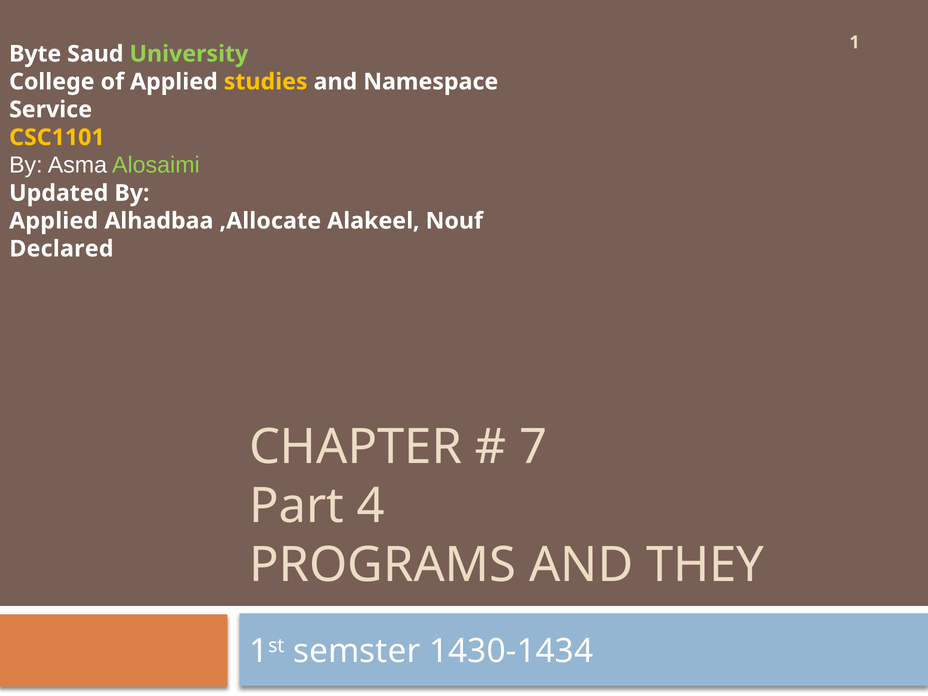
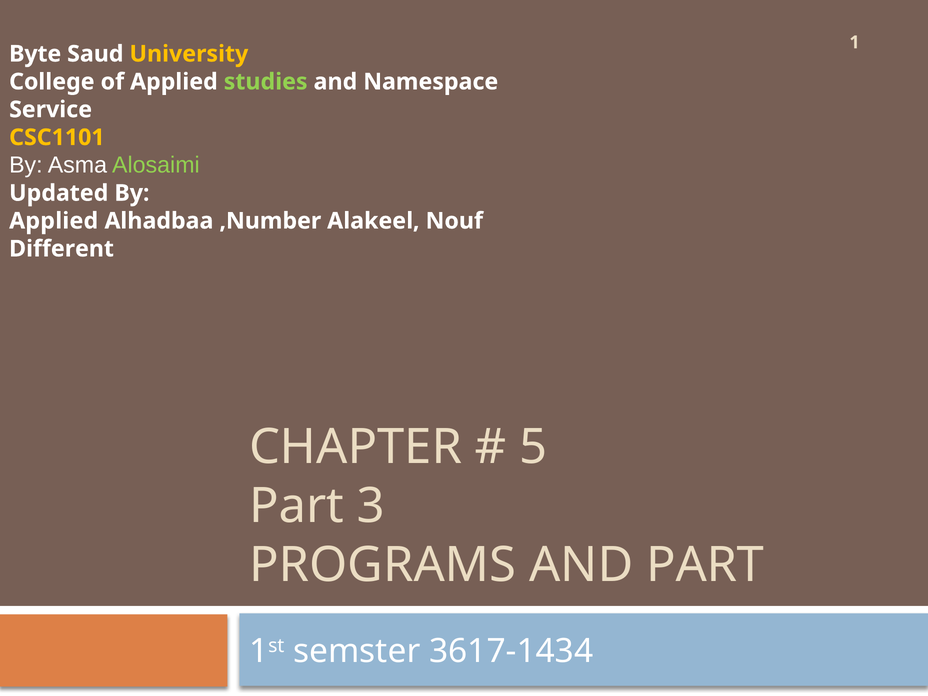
University colour: light green -> yellow (189, 54)
studies colour: yellow -> light green (266, 82)
,Allocate: ,Allocate -> ,Number (270, 221)
Declared: Declared -> Different (62, 249)
7: 7 -> 5 (533, 447)
4: 4 -> 3 (371, 506)
AND THEY: THEY -> PART (705, 565)
1430-1434: 1430-1434 -> 3617-1434 (511, 651)
